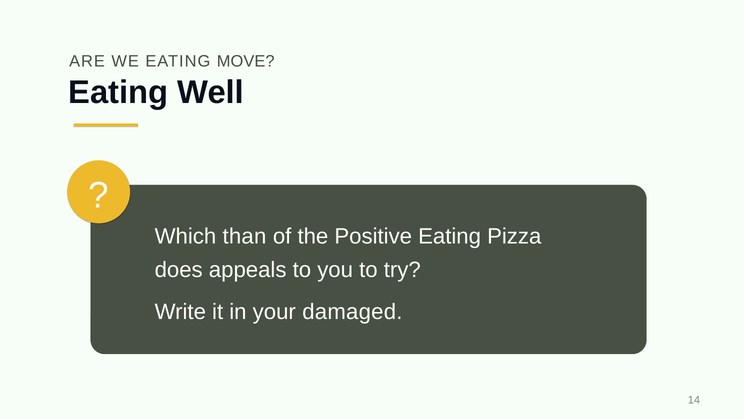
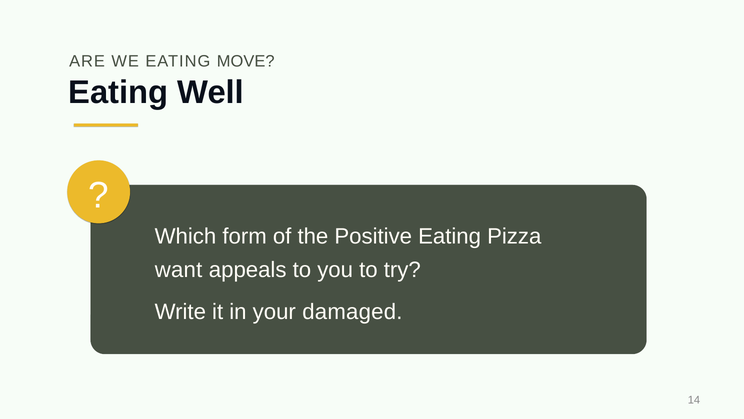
than: than -> form (245, 236)
does: does -> want (179, 269)
